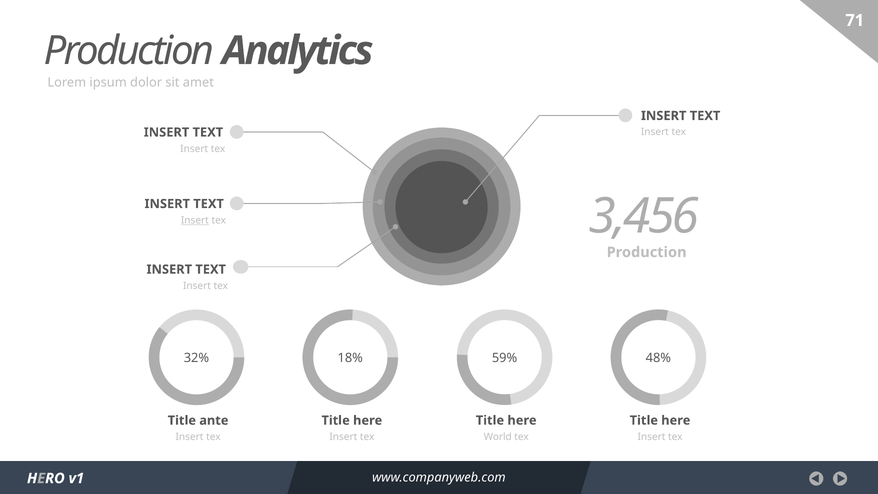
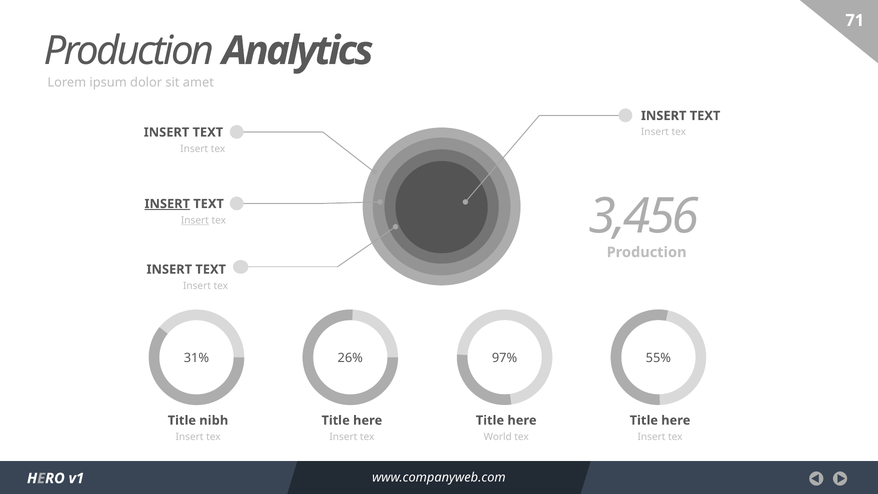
INSERT underline: none -> present (167, 204)
59%: 59% -> 97% (505, 358)
48%: 48% -> 55% (658, 358)
32%: 32% -> 31% (196, 358)
18%: 18% -> 26% (350, 358)
ante: ante -> nibh (214, 420)
